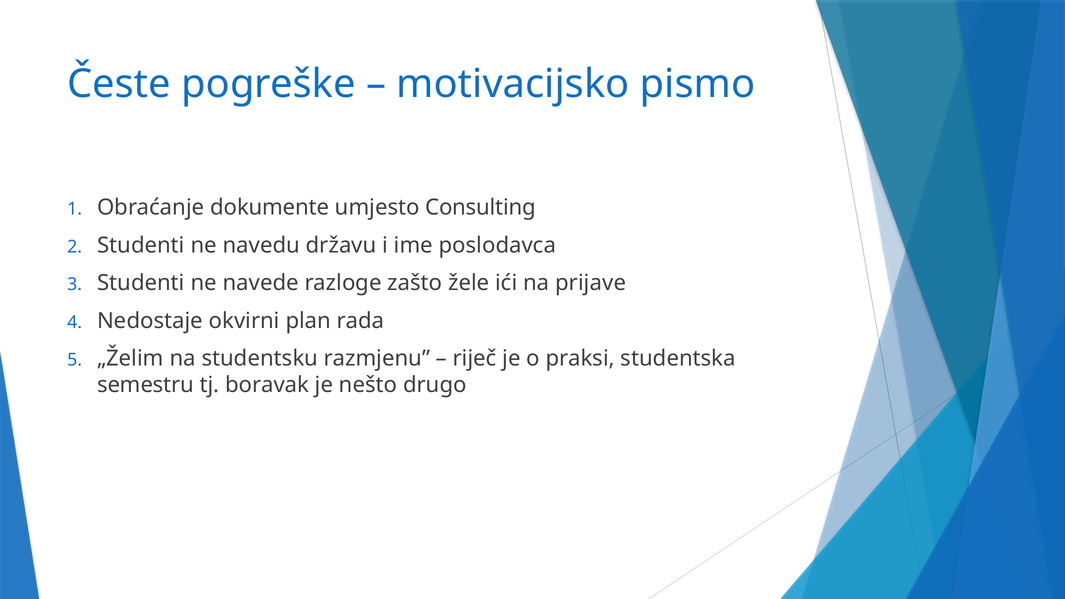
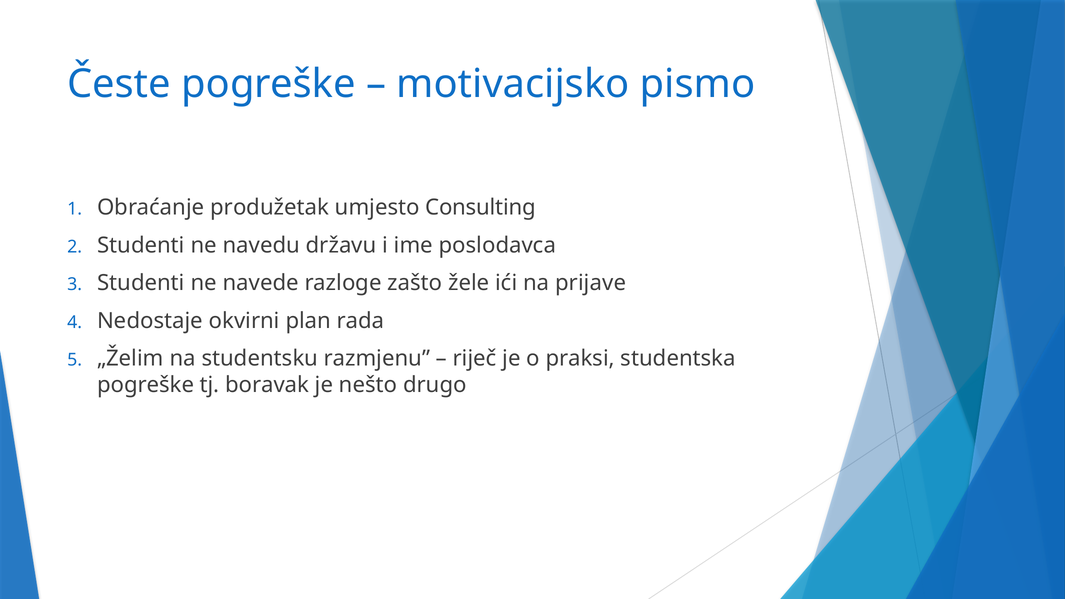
dokumente: dokumente -> produžetak (270, 208)
semestru: semestru -> pogreške (146, 385)
